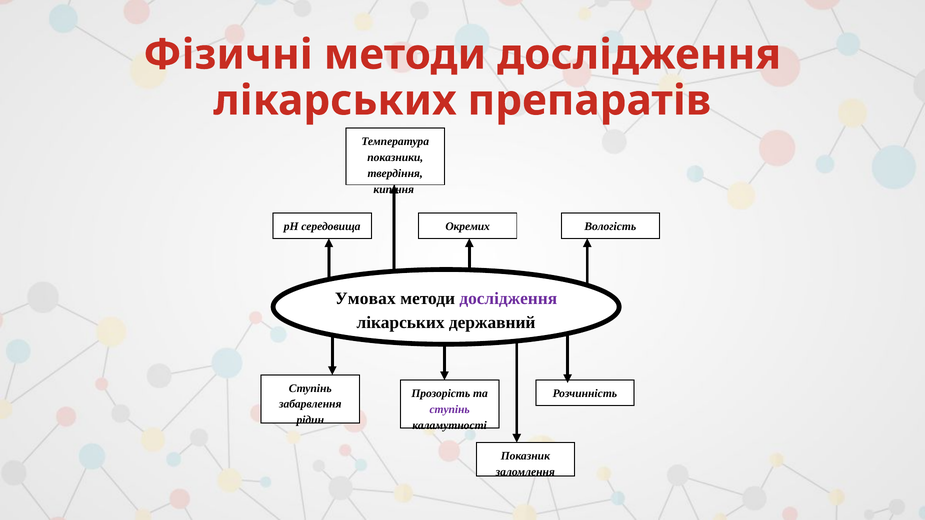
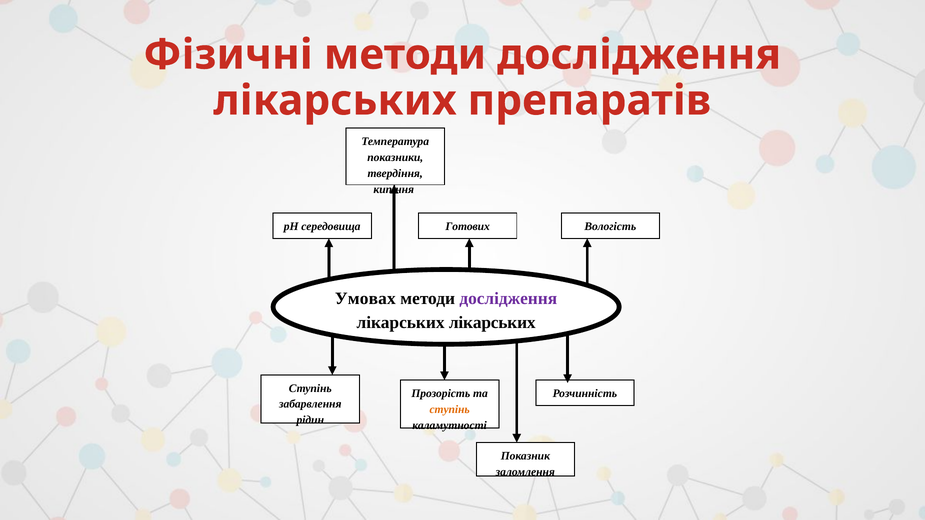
Окремих: Окремих -> Готових (468, 226)
лікарських державний: державний -> лікарських (492, 323)
ступінь colour: purple -> orange (450, 410)
